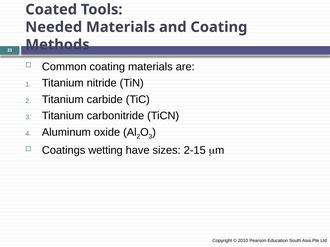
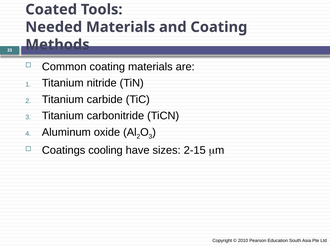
wetting: wetting -> cooling (106, 151)
